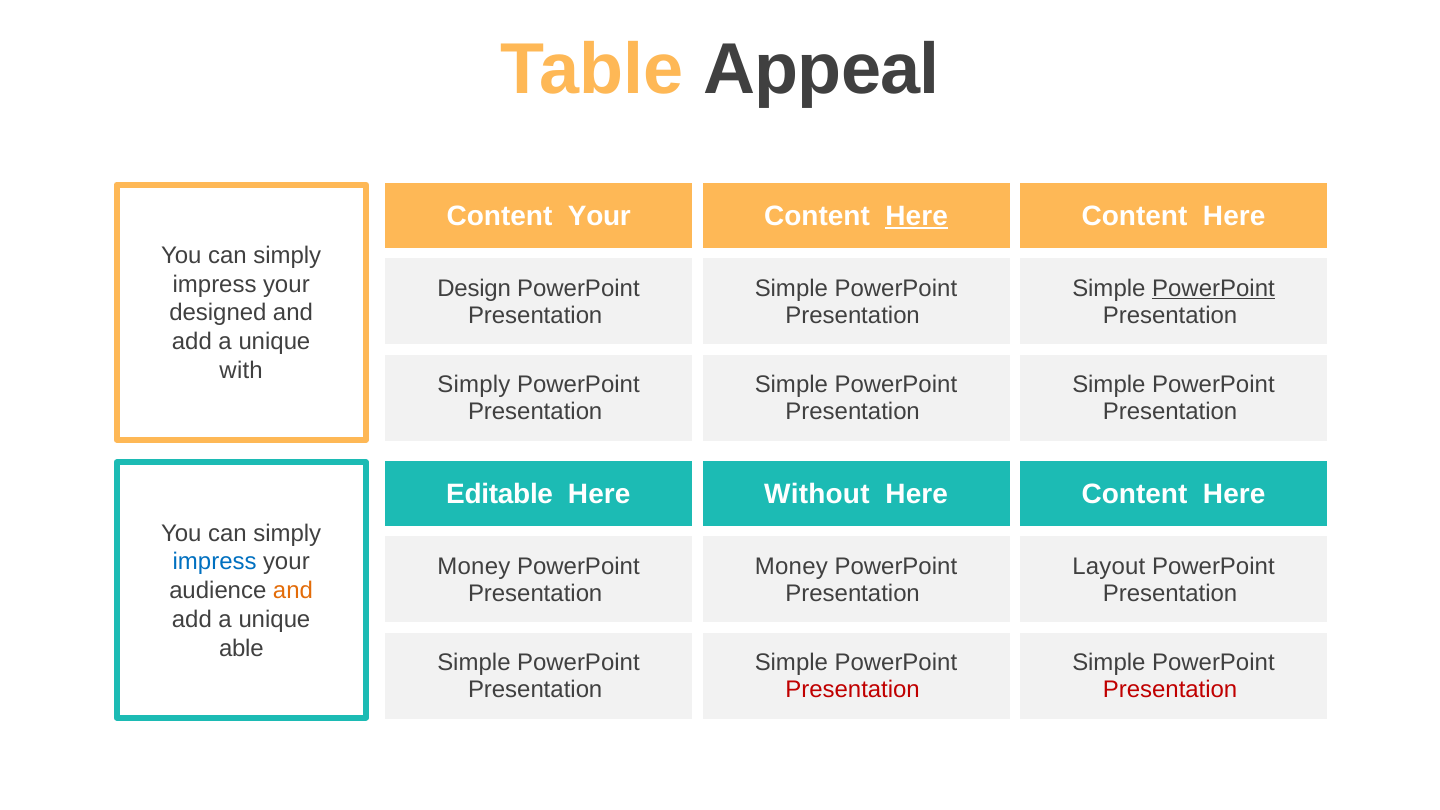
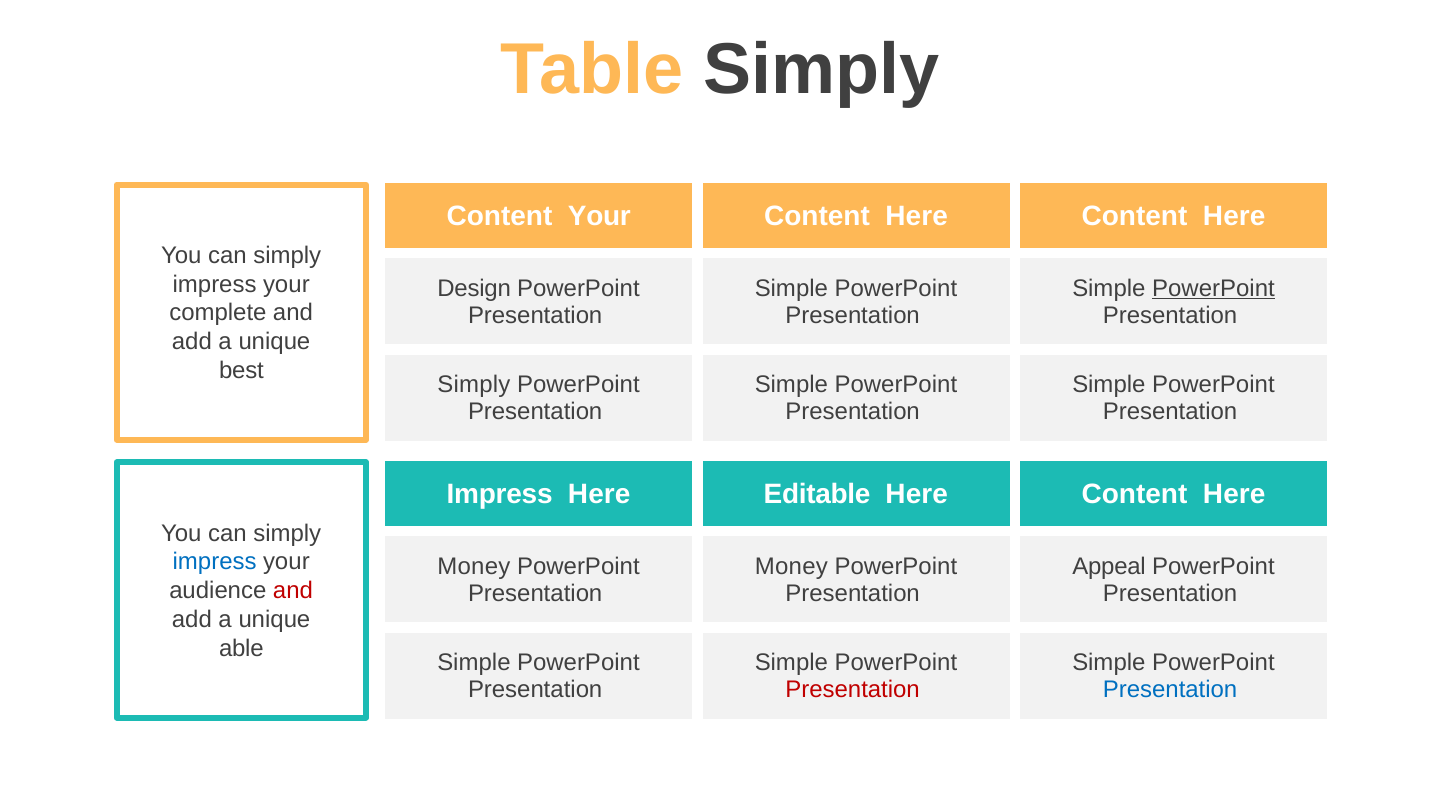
Table Appeal: Appeal -> Simply (821, 70)
Here underline: present -> none (917, 216)
designed: designed -> complete (218, 313)
with: with -> best (241, 371)
Editable: Editable -> Impress (500, 494)
Without: Without -> Editable (817, 494)
Layout: Layout -> Appeal (1109, 566)
and colour: orange -> red (293, 591)
Presentation colour: red -> blue (1170, 690)
